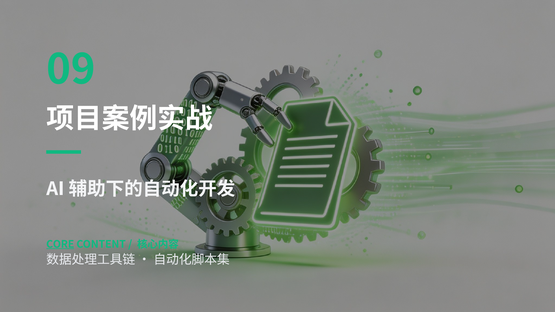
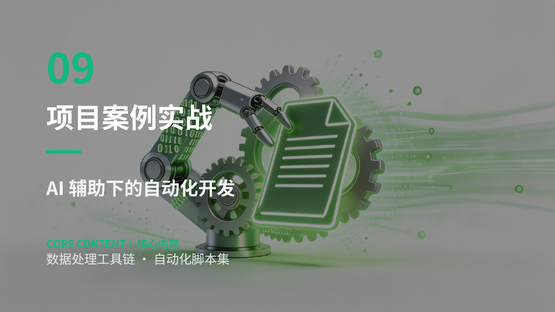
CORE underline: present -> none (60, 244)
